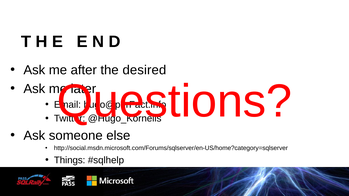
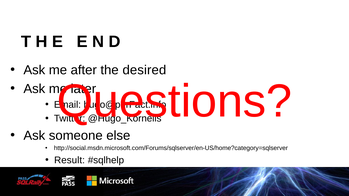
Things: Things -> Result (70, 161)
